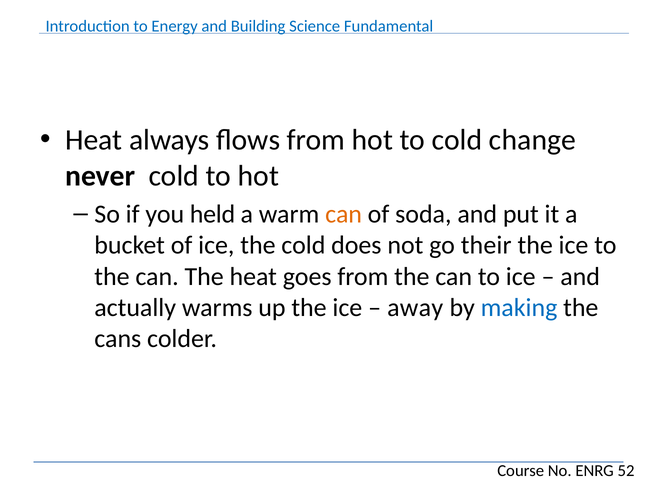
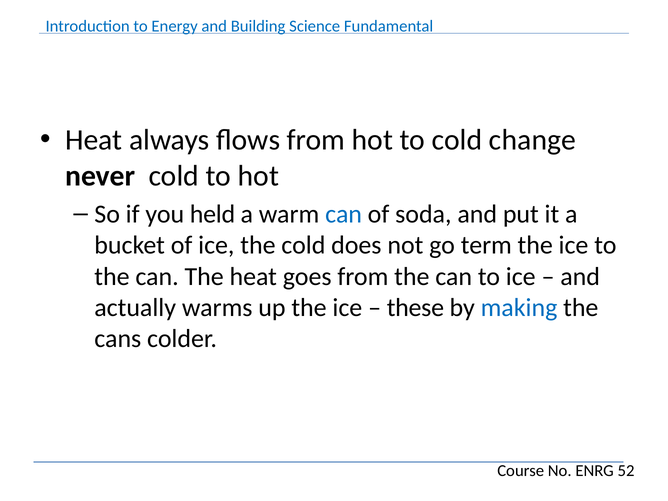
can colour: orange -> blue (344, 214)
their: their -> term (486, 245)
away: away -> these (415, 308)
